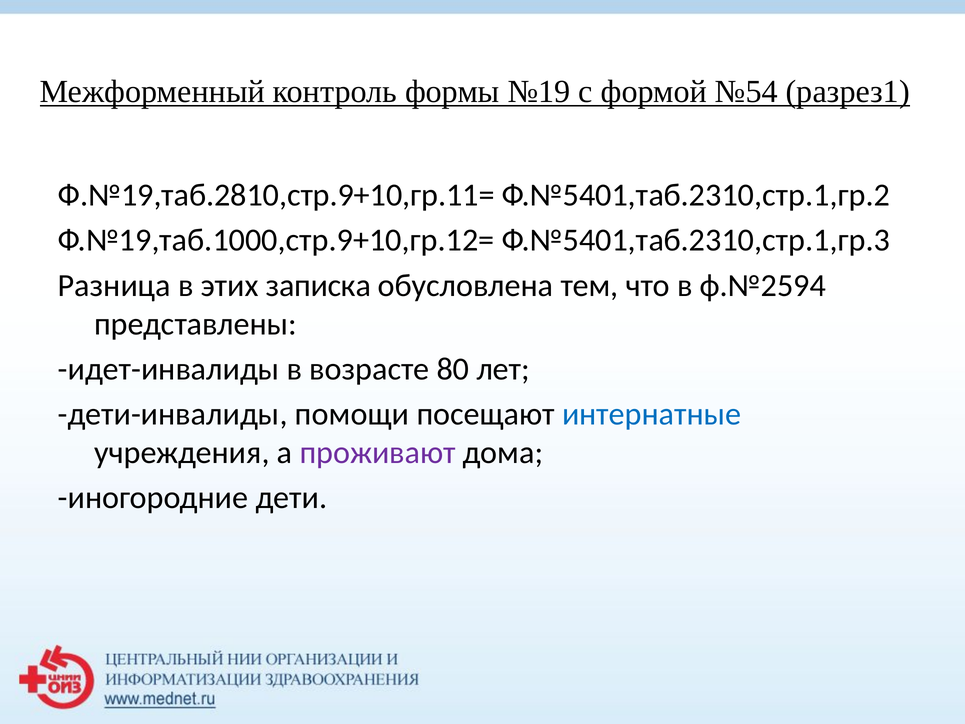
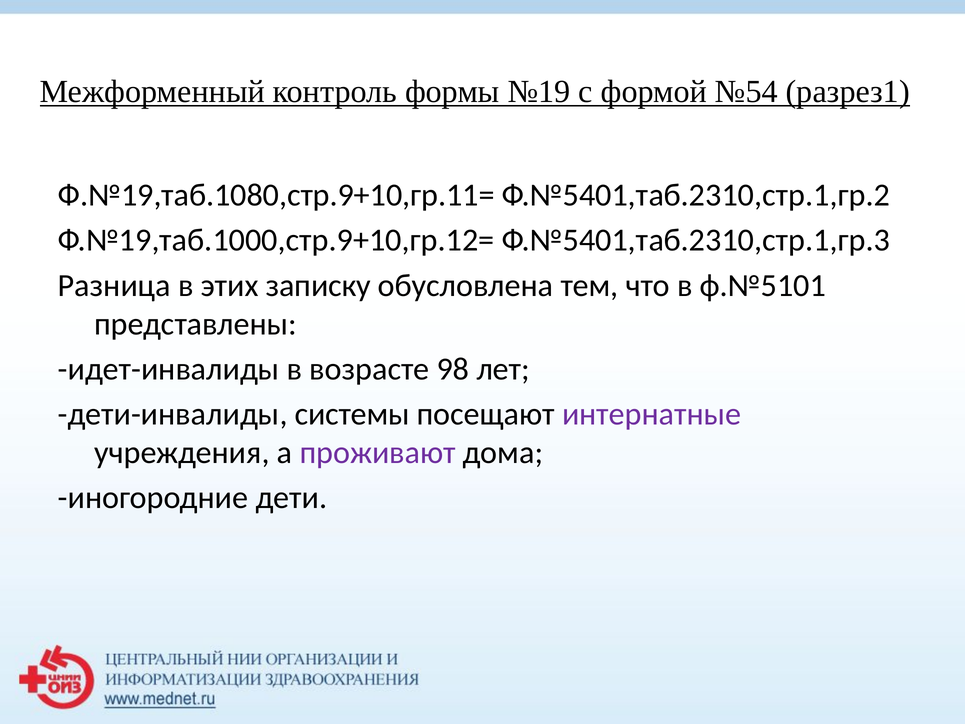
Ф.№19,таб.2810,стр.9+10,гр.11=: Ф.№19,таб.2810,стр.9+10,гр.11= -> Ф.№19,таб.1080,стр.9+10,гр.11= (276, 195)
записка: записка -> записку (318, 285)
ф.№2594: ф.№2594 -> ф.№5101 (763, 285)
80: 80 -> 98 (453, 369)
помощи: помощи -> системы (352, 414)
интернатные colour: blue -> purple (652, 414)
